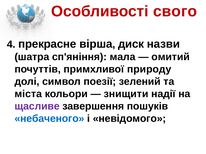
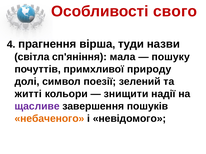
прекрасне: прекрасне -> прагнення (47, 44)
диск: диск -> туди (131, 44)
шатра: шатра -> світла (32, 57)
омитий: омитий -> пошуку (171, 57)
міста: міста -> житті (28, 94)
небаченого colour: blue -> orange (49, 119)
